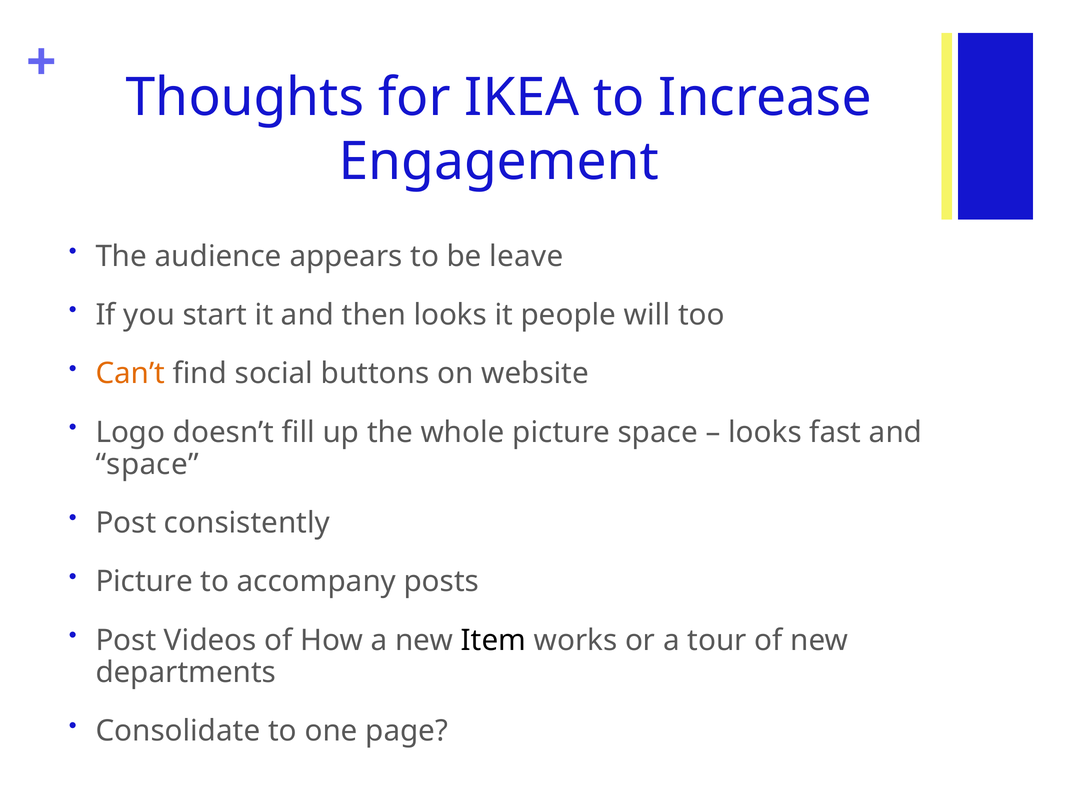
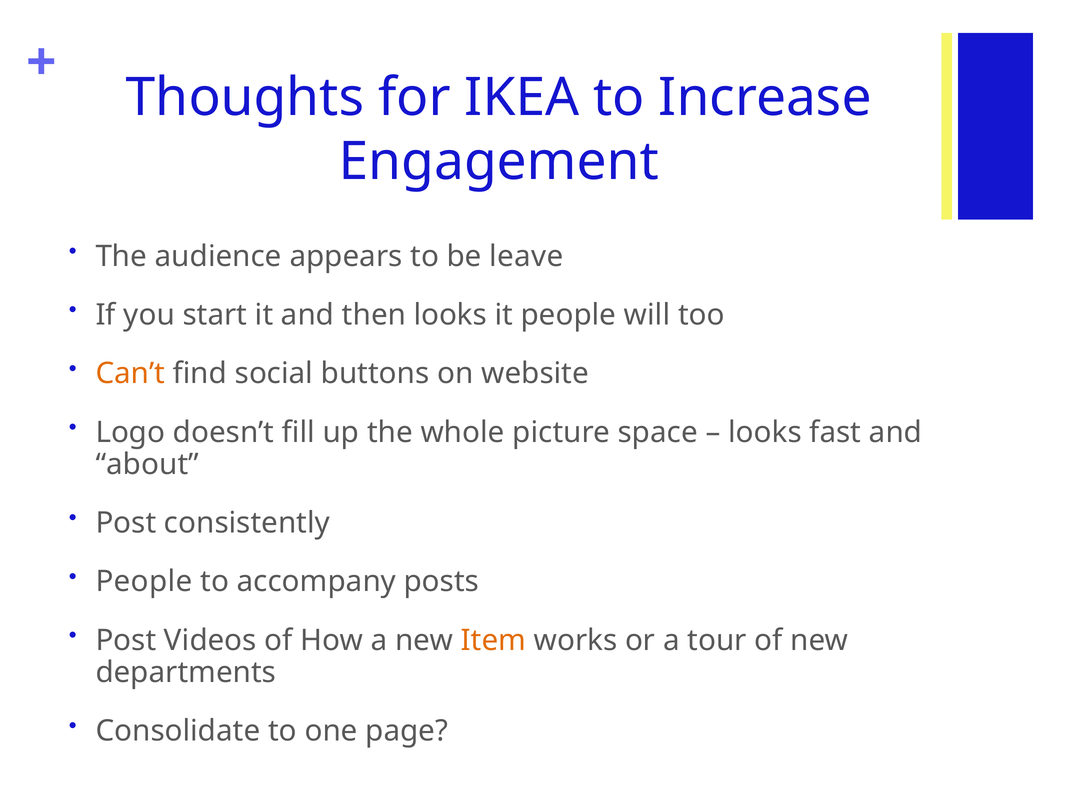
space: space -> about (147, 464)
Picture: Picture -> People (144, 582)
Item colour: black -> orange (493, 640)
